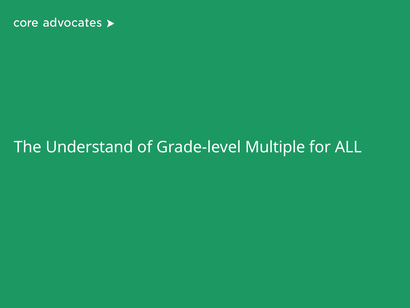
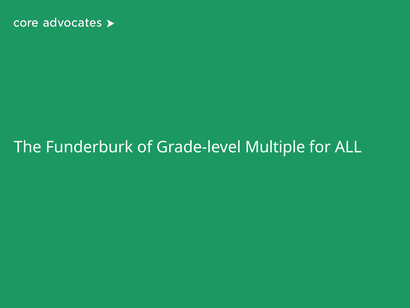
Understand: Understand -> Funderburk (89, 147)
